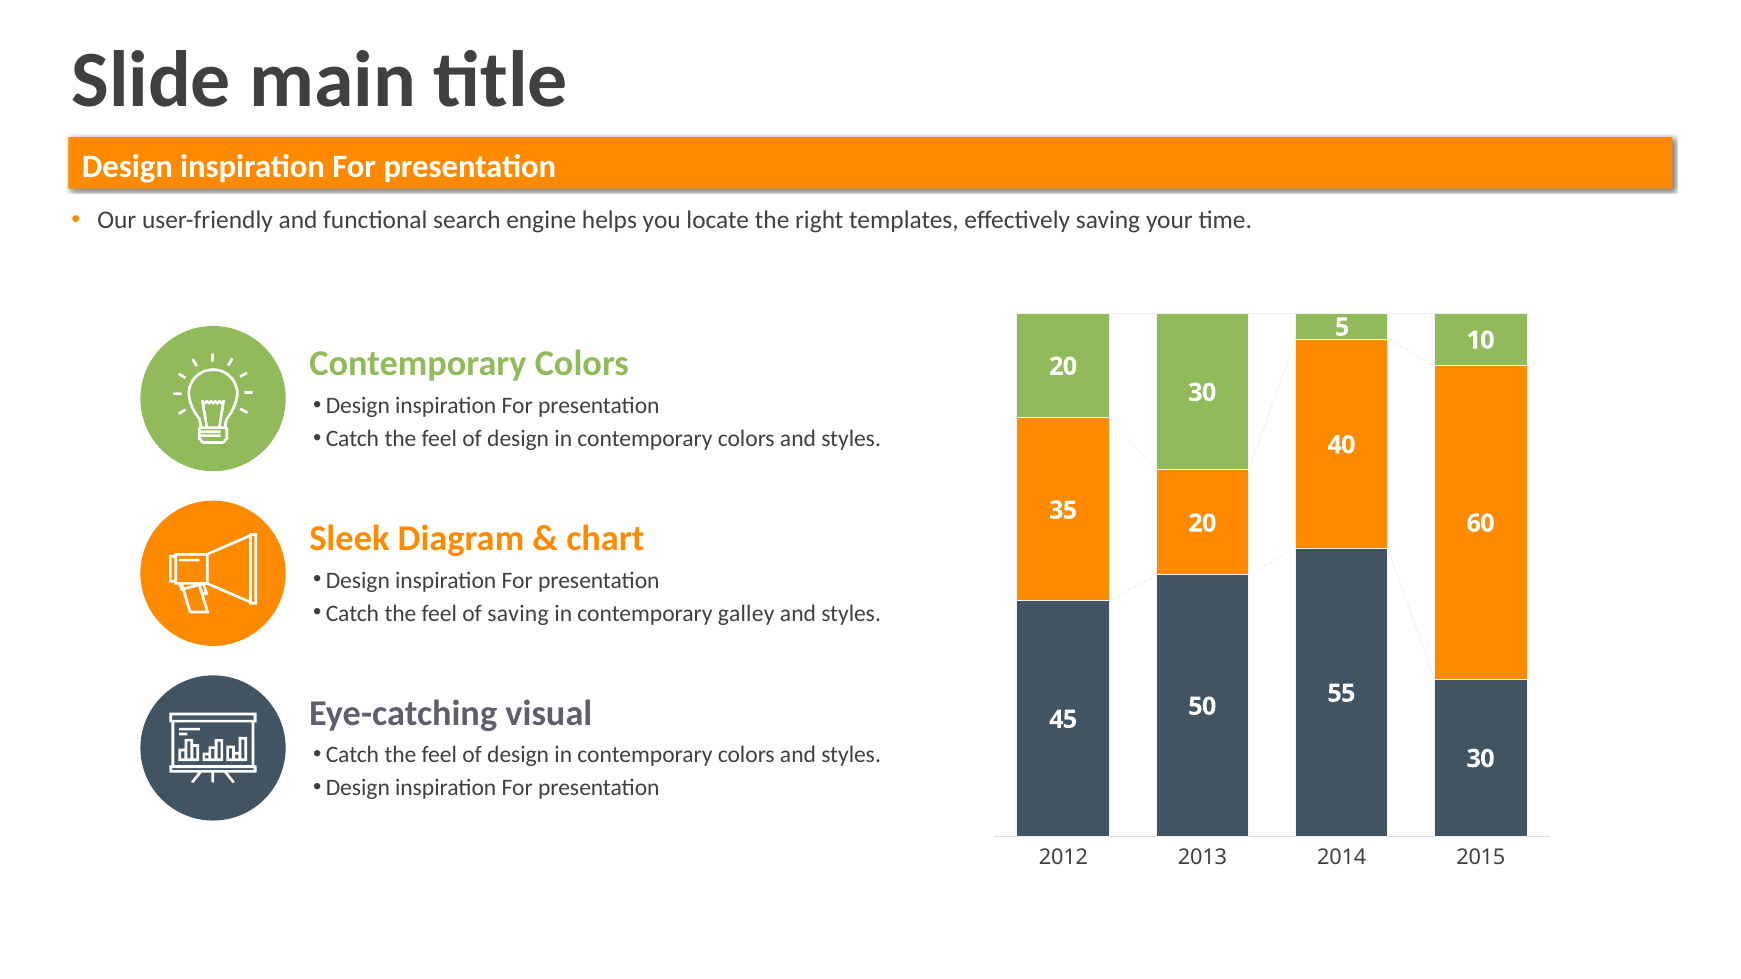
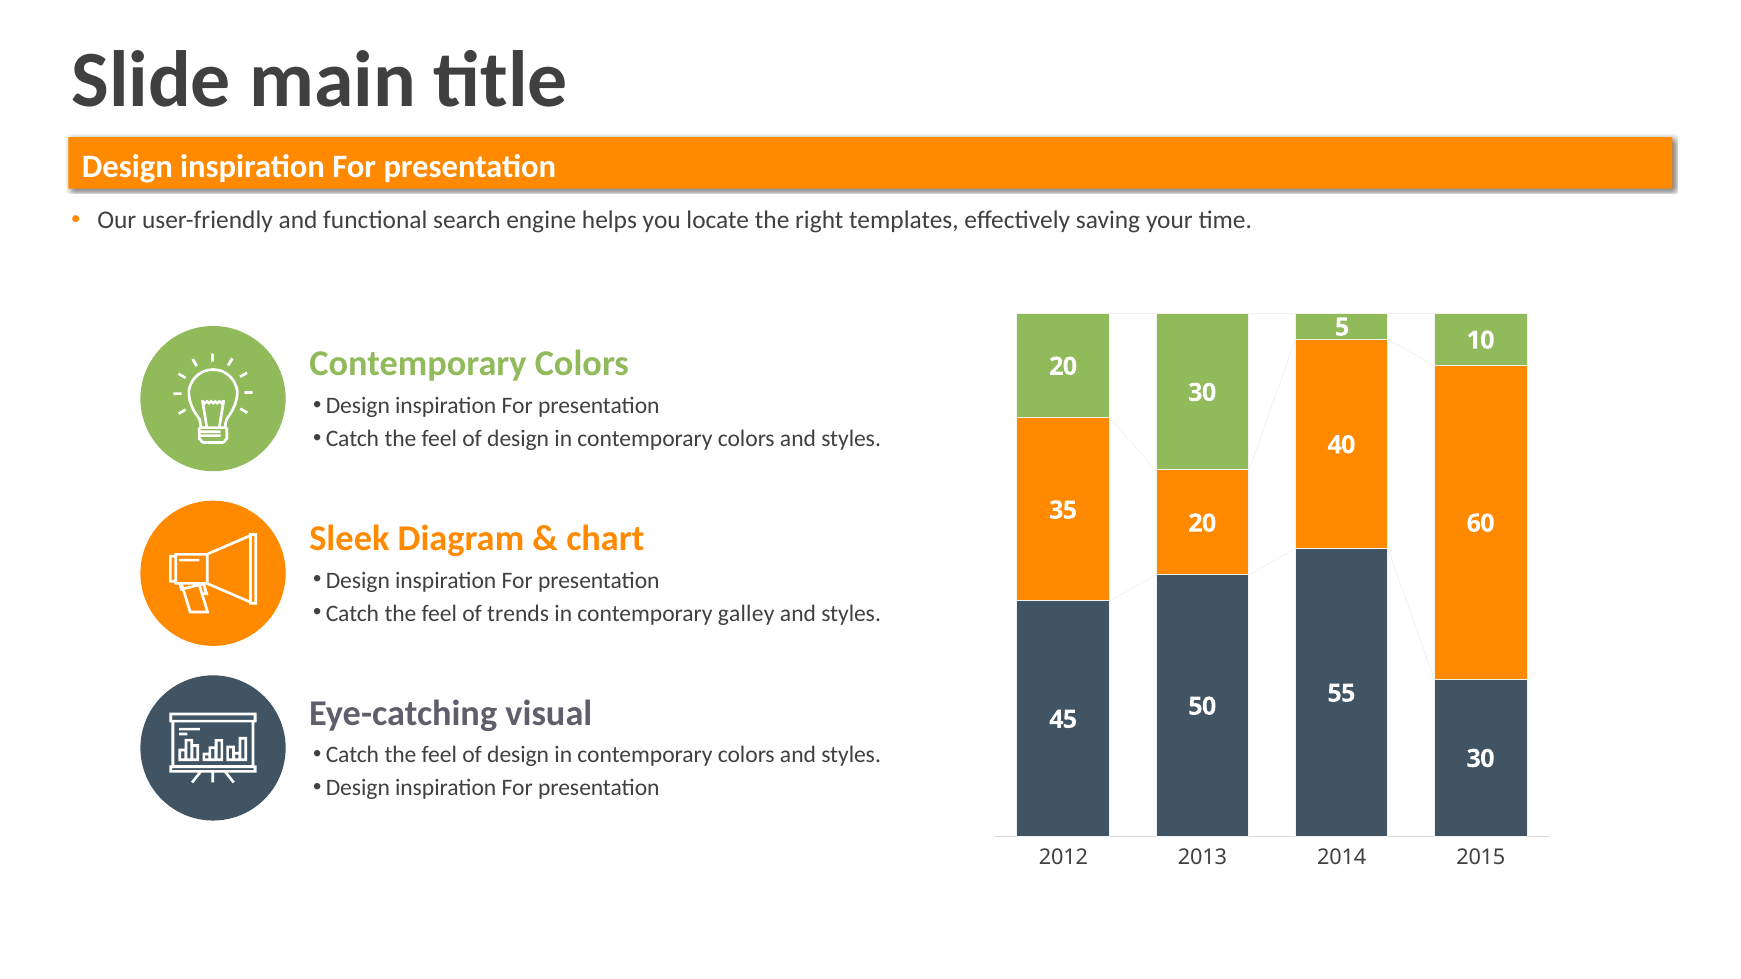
of saving: saving -> trends (518, 614)
